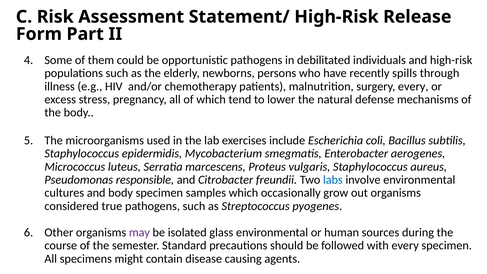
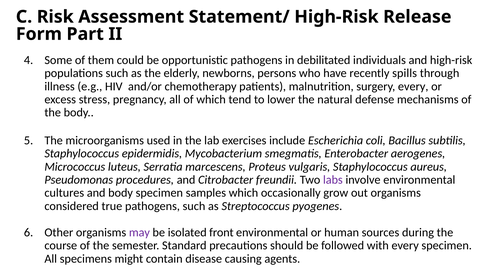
responsible: responsible -> procedures (145, 180)
labs colour: blue -> purple (333, 180)
glass: glass -> front (221, 232)
